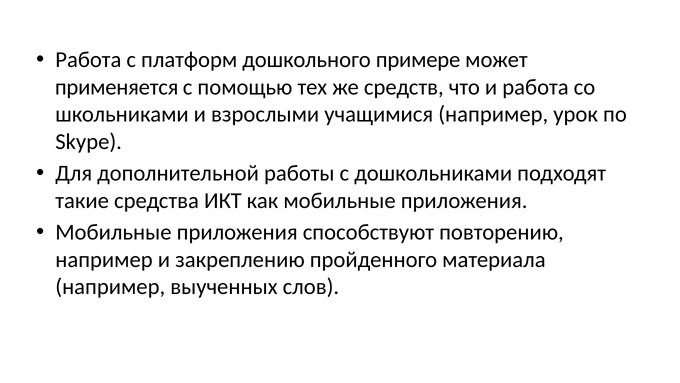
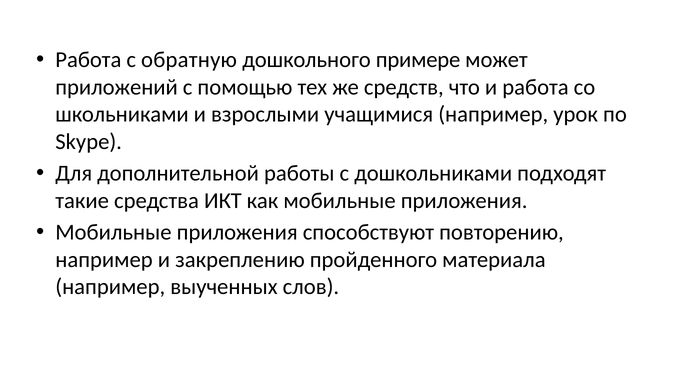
платформ: платформ -> обратную (189, 60)
применяется: применяется -> приложений (117, 87)
